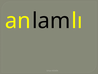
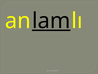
lam underline: none -> present (51, 21)
